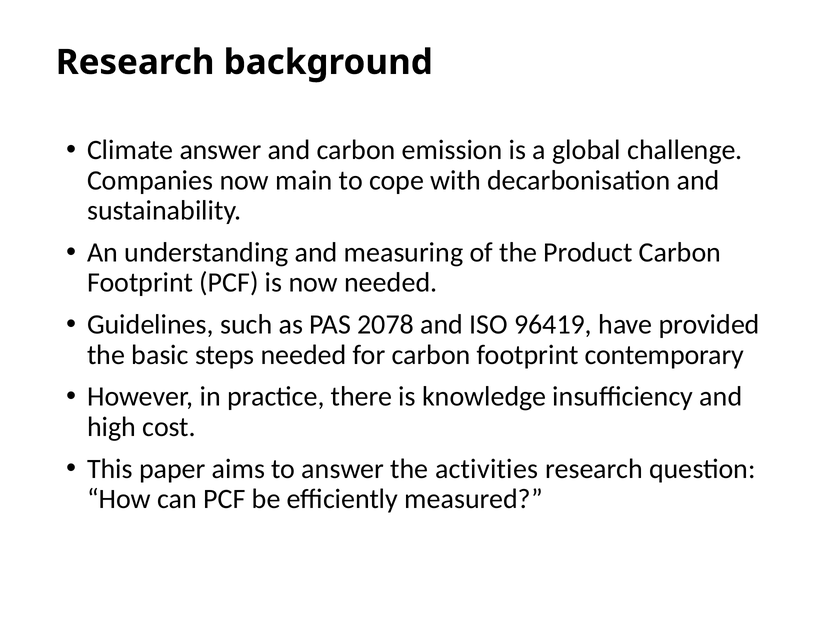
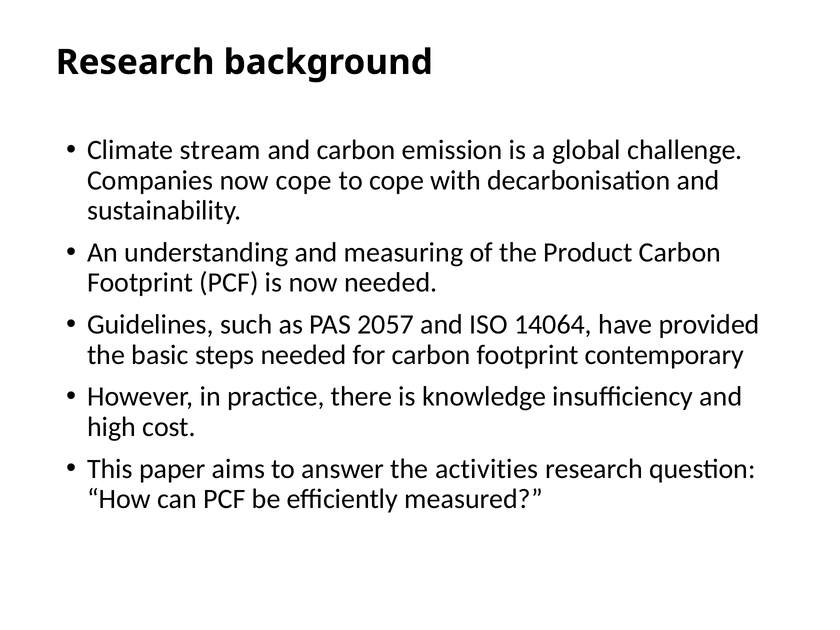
Climate answer: answer -> stream (220, 150)
now main: main -> cope (304, 180)
2078: 2078 -> 2057 (386, 325)
96419: 96419 -> 14064 (553, 325)
